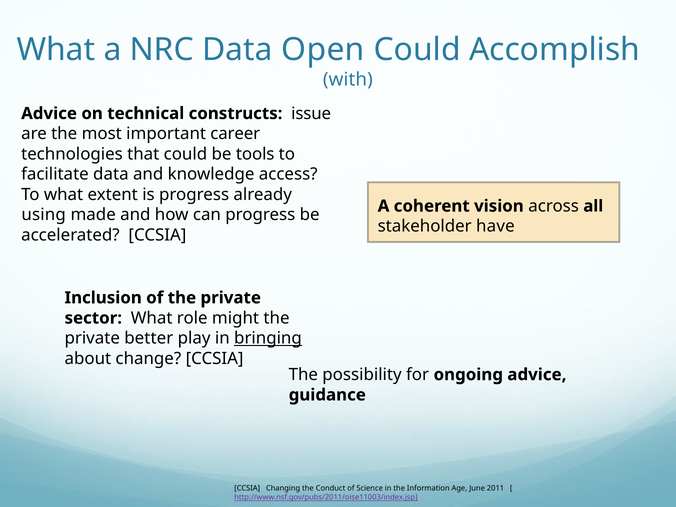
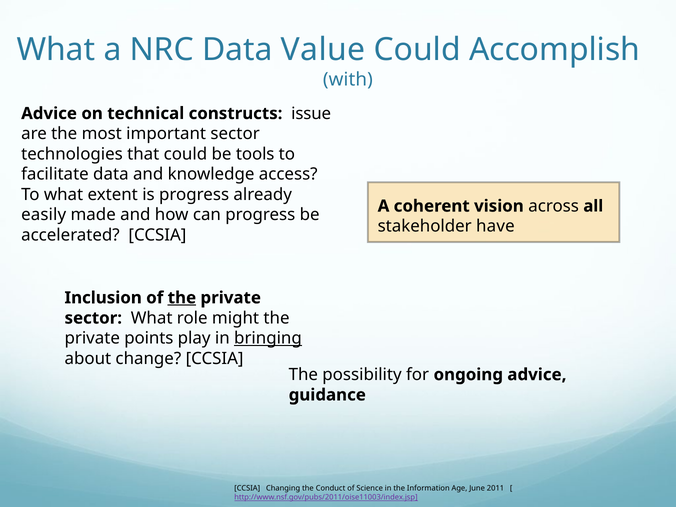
Open: Open -> Value (323, 50)
important career: career -> sector (235, 134)
using: using -> easily (44, 215)
the underline: none -> present (182, 298)
better: better -> points (149, 338)
